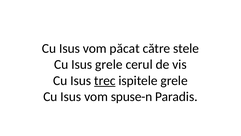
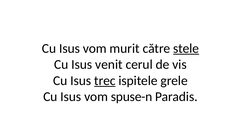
păcat: păcat -> murit (125, 48)
stele underline: none -> present (186, 48)
Isus grele: grele -> venit (109, 64)
